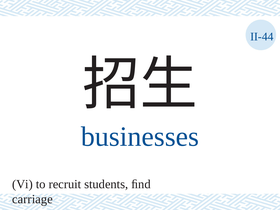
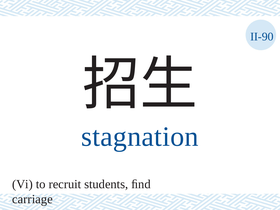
II-44: II-44 -> II-90 (262, 37)
businesses: businesses -> stagnation (140, 137)
